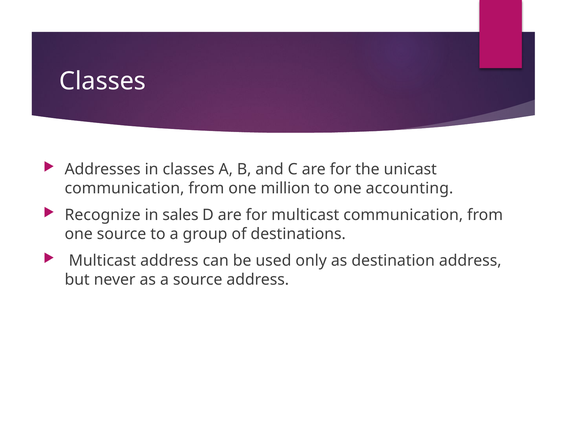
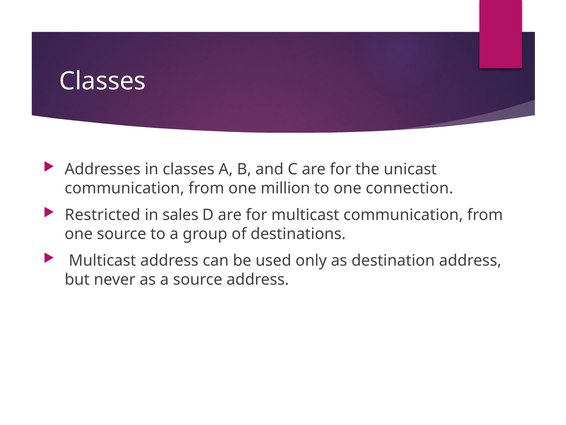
accounting: accounting -> connection (409, 188)
Recognize: Recognize -> Restricted (103, 215)
